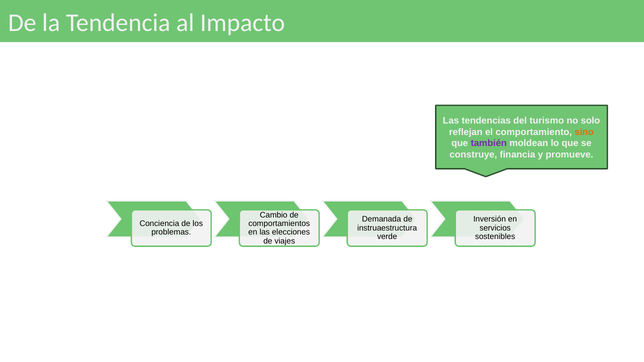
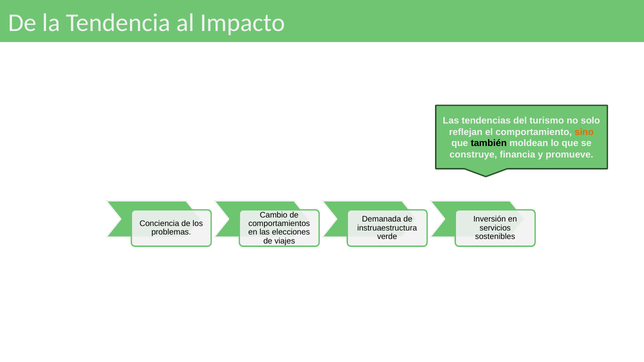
también colour: purple -> black (489, 143)
